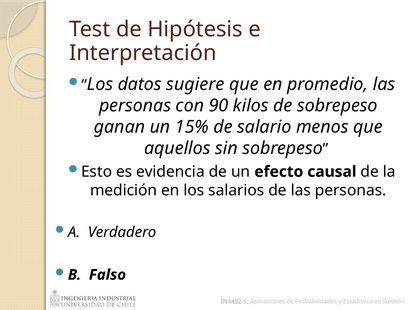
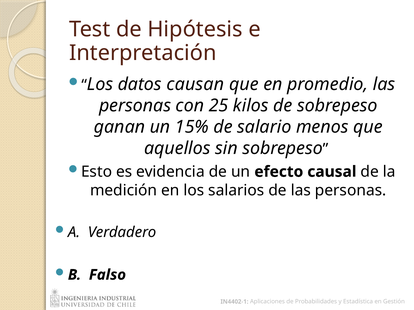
sugiere: sugiere -> causan (195, 84)
90: 90 -> 25 (219, 106)
